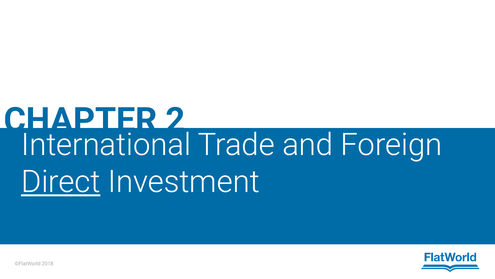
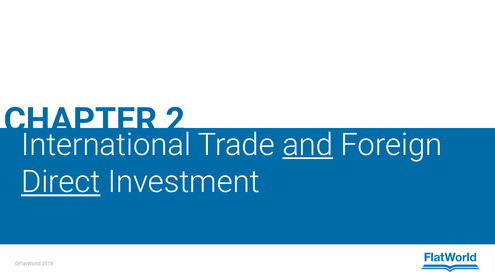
and underline: none -> present (308, 144)
